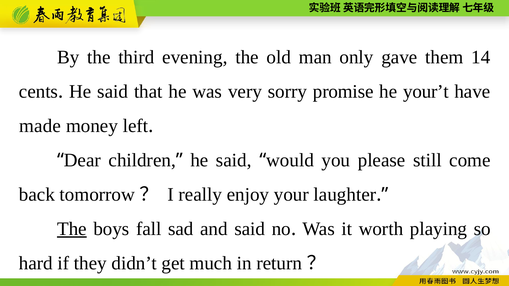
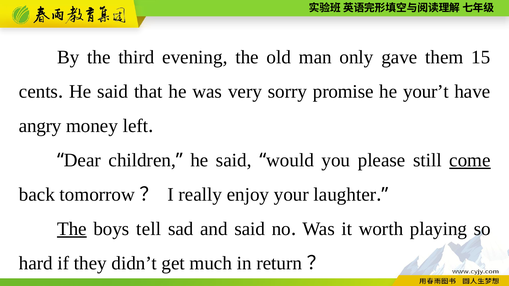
14: 14 -> 15 (481, 57)
made: made -> angry (40, 126)
come underline: none -> present (470, 160)
fall: fall -> tell (149, 229)
